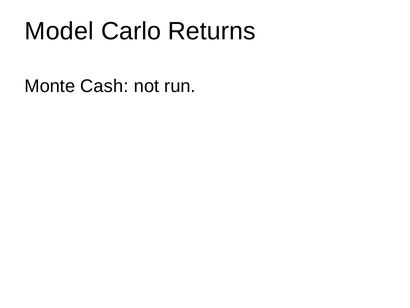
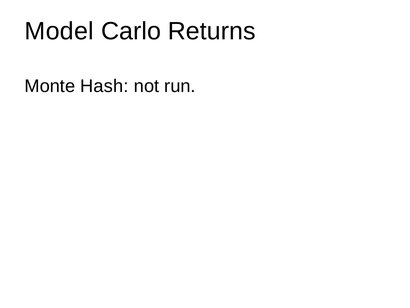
Cash: Cash -> Hash (104, 86)
